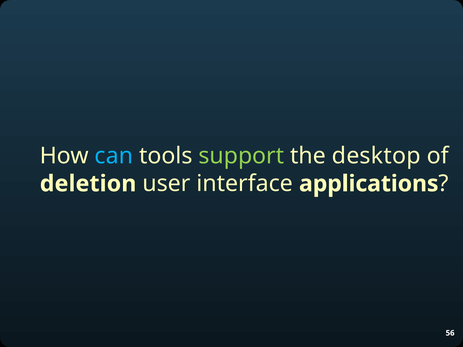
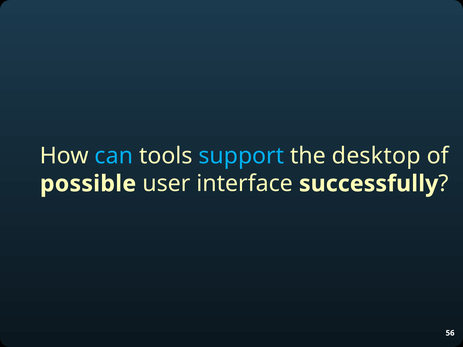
support colour: light green -> light blue (241, 156)
deletion: deletion -> possible (88, 184)
applications: applications -> successfully (369, 184)
